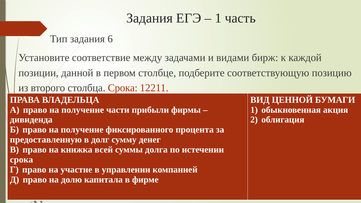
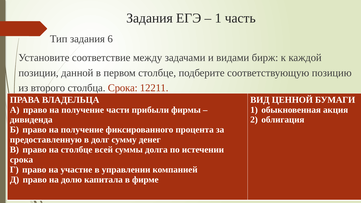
на книжка: книжка -> столбце (77, 150)
